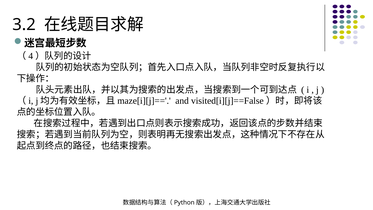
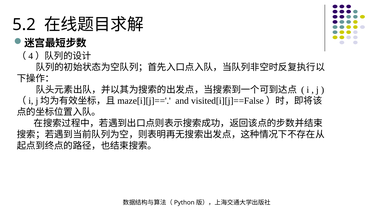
3.2: 3.2 -> 5.2 (24, 25)
